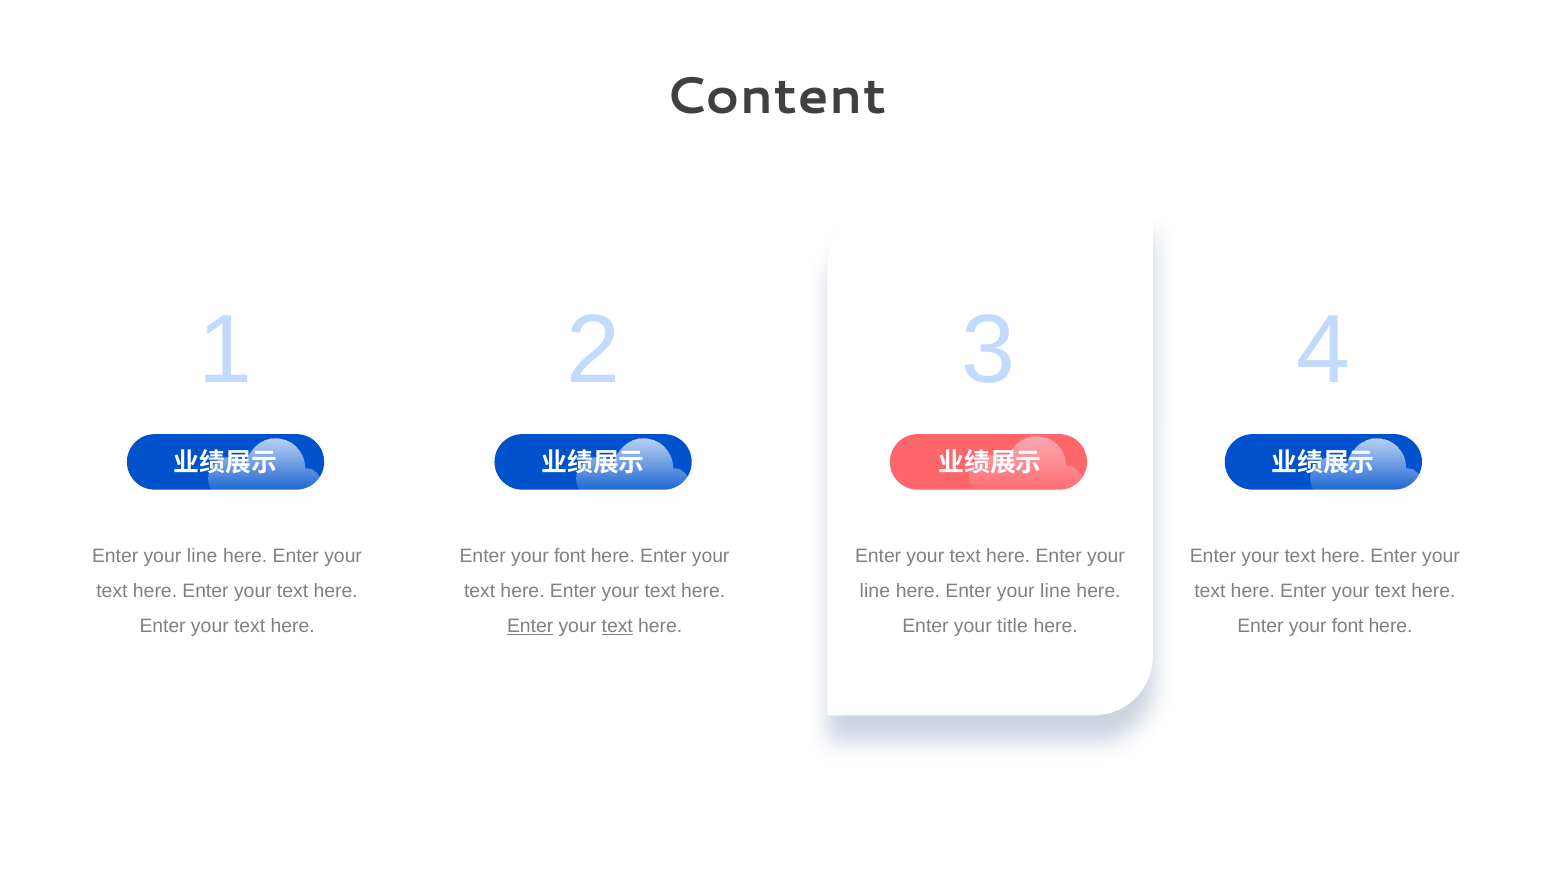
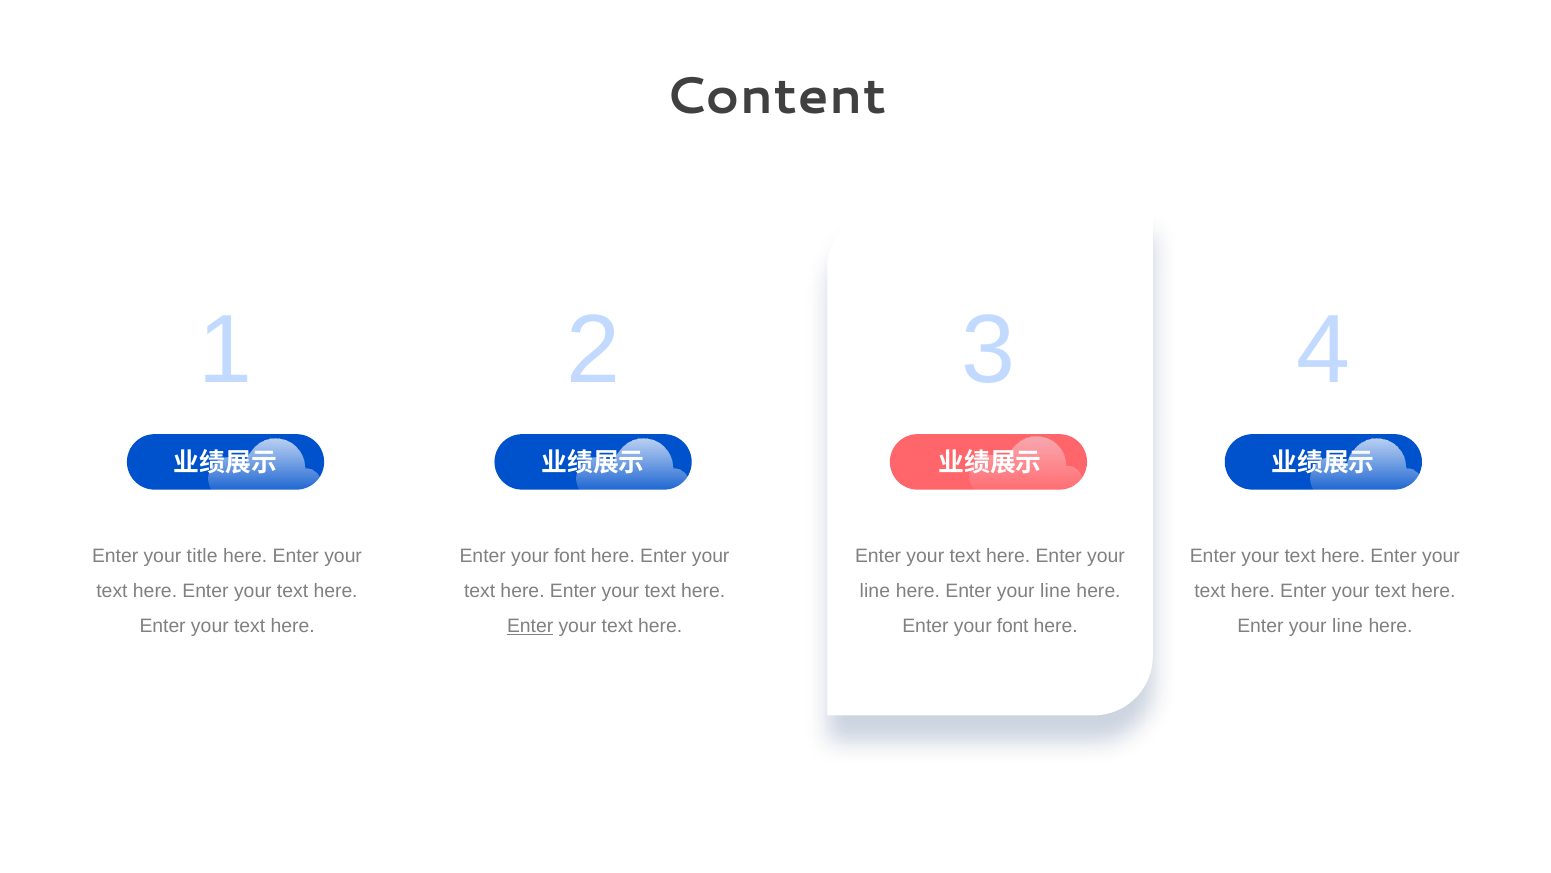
line: line -> title (202, 556)
text underline: present -> none (617, 626)
title: title -> font (1013, 626)
font: font -> line (1347, 626)
